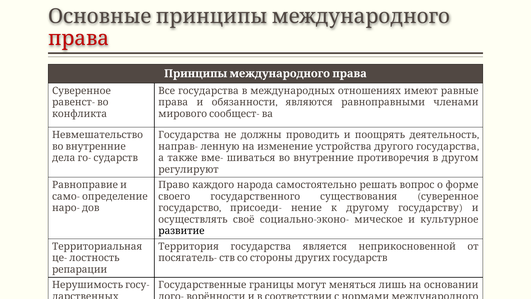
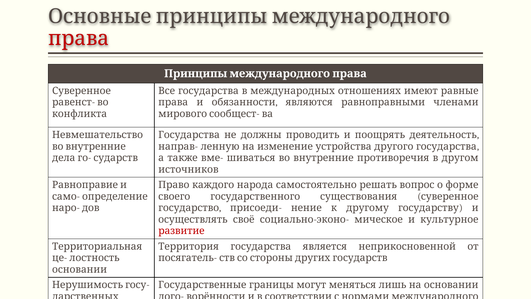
регулируют: регулируют -> источников (188, 169)
развитие colour: black -> red (181, 231)
репарации: репарации -> основании (80, 269)
